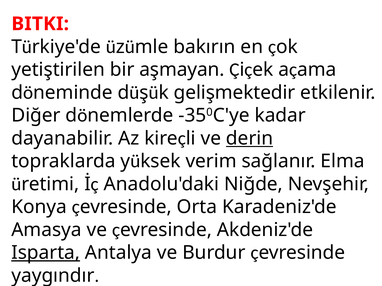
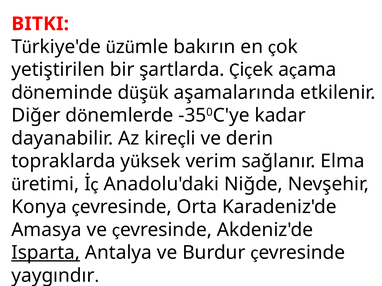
aşmayan: aşmayan -> şartlarda (182, 70)
gelişmektedir: gelişmektedir -> aşamalarında (235, 93)
derin underline: present -> none (250, 138)
